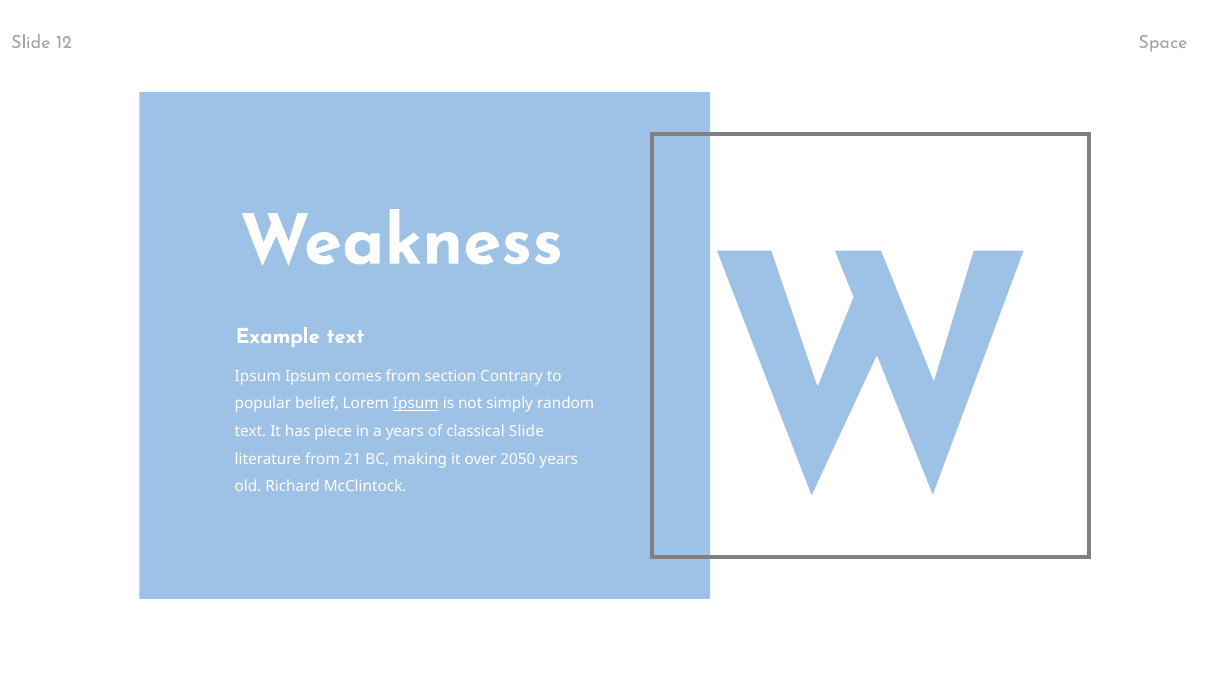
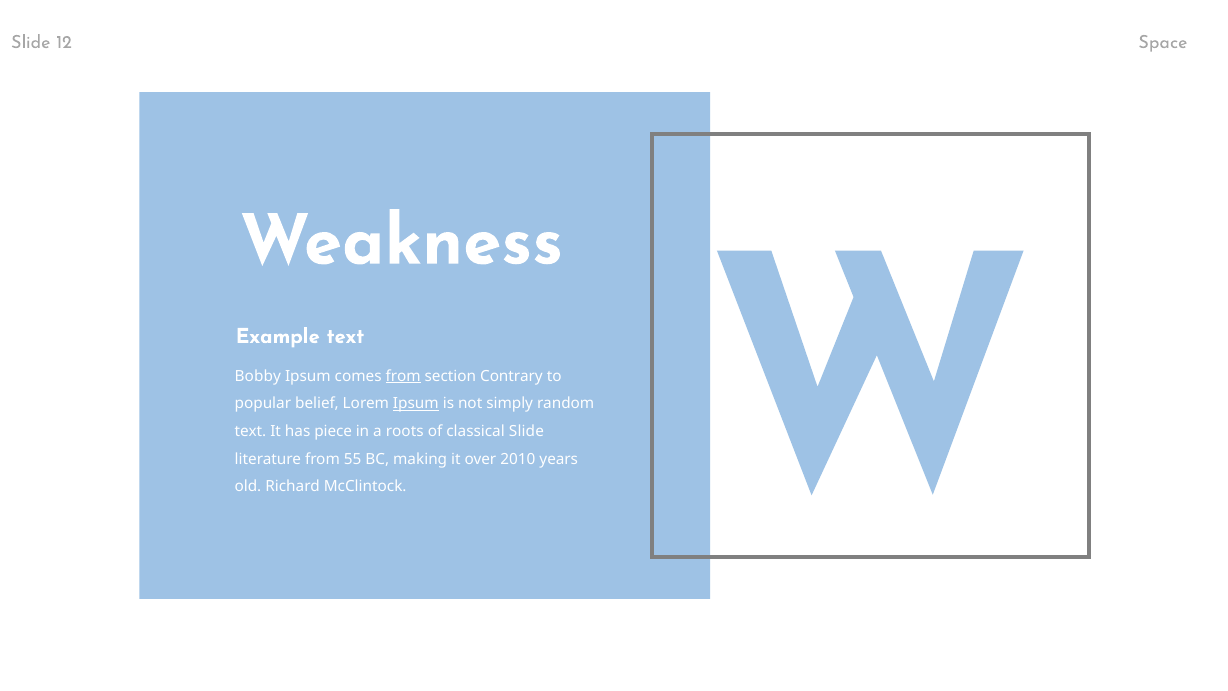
Ipsum: Ipsum -> Bobby (258, 376)
from underline: none -> present (403, 376)
a years: years -> roots (405, 431)
21: 21 -> 55 (353, 459)
2050: 2050 -> 2010 (518, 459)
